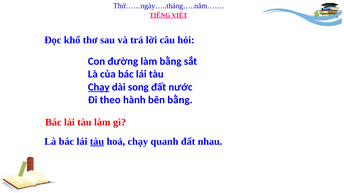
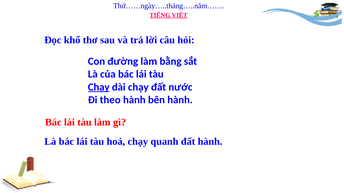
dài song: song -> chạy (138, 87)
bên bằng: bằng -> hành (180, 100)
tàu underline: present -> none (97, 142)
đất nhau: nhau -> hành (210, 142)
